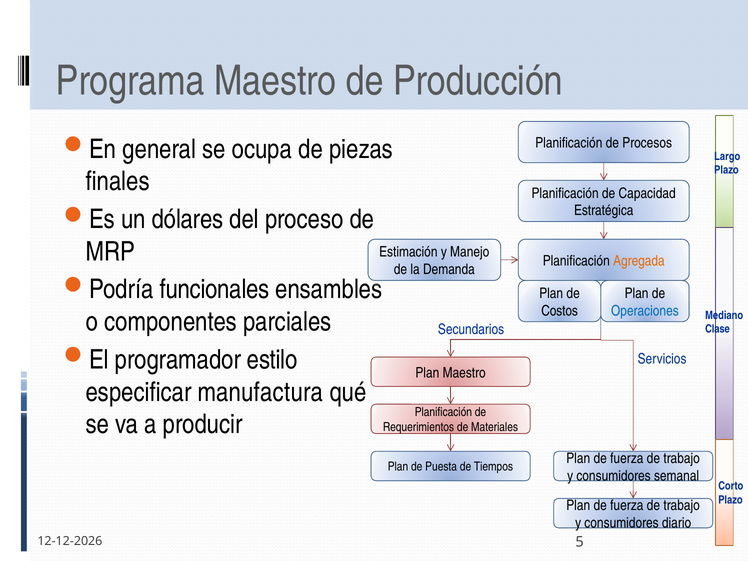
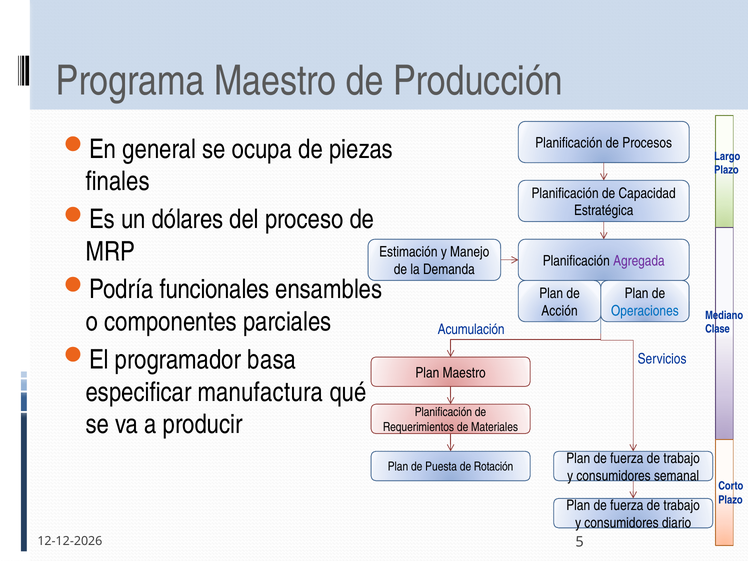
Agregada colour: orange -> purple (639, 261)
Costos: Costos -> Acción (559, 311)
Secundarios: Secundarios -> Acumulación (471, 329)
estilo: estilo -> basa (272, 360)
Tiempos: Tiempos -> Rotación (494, 467)
